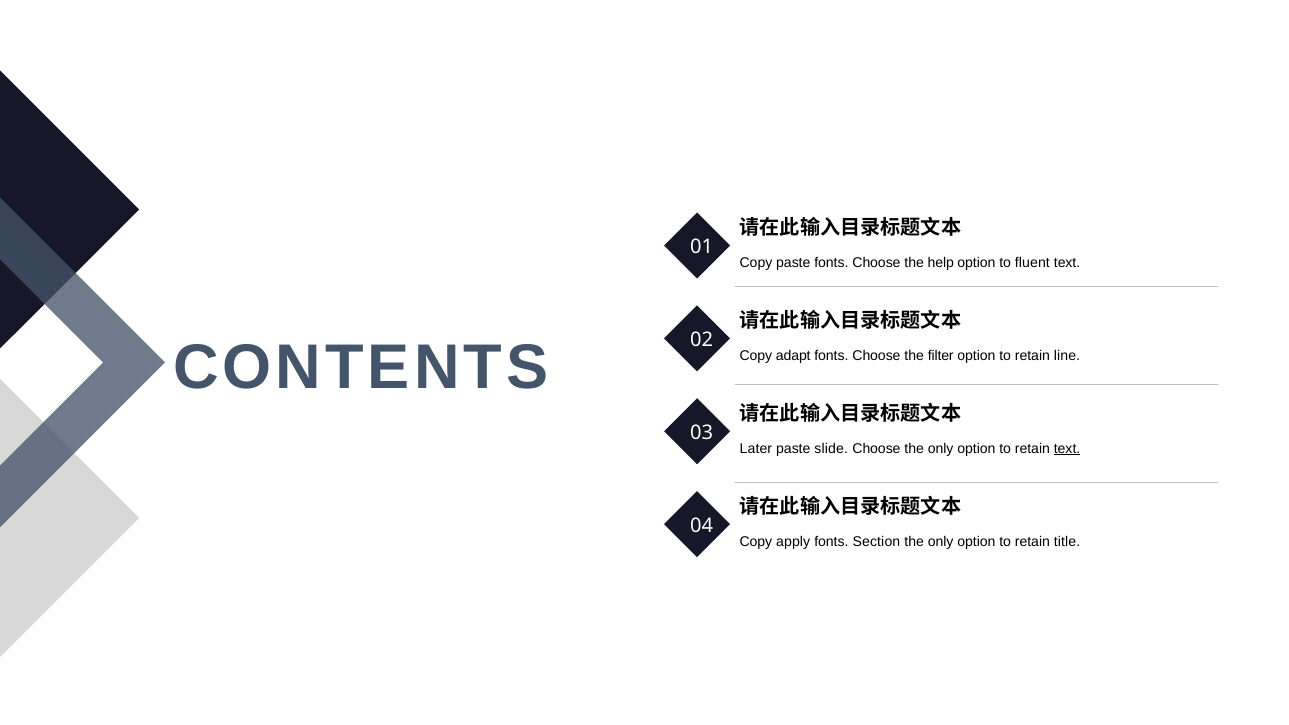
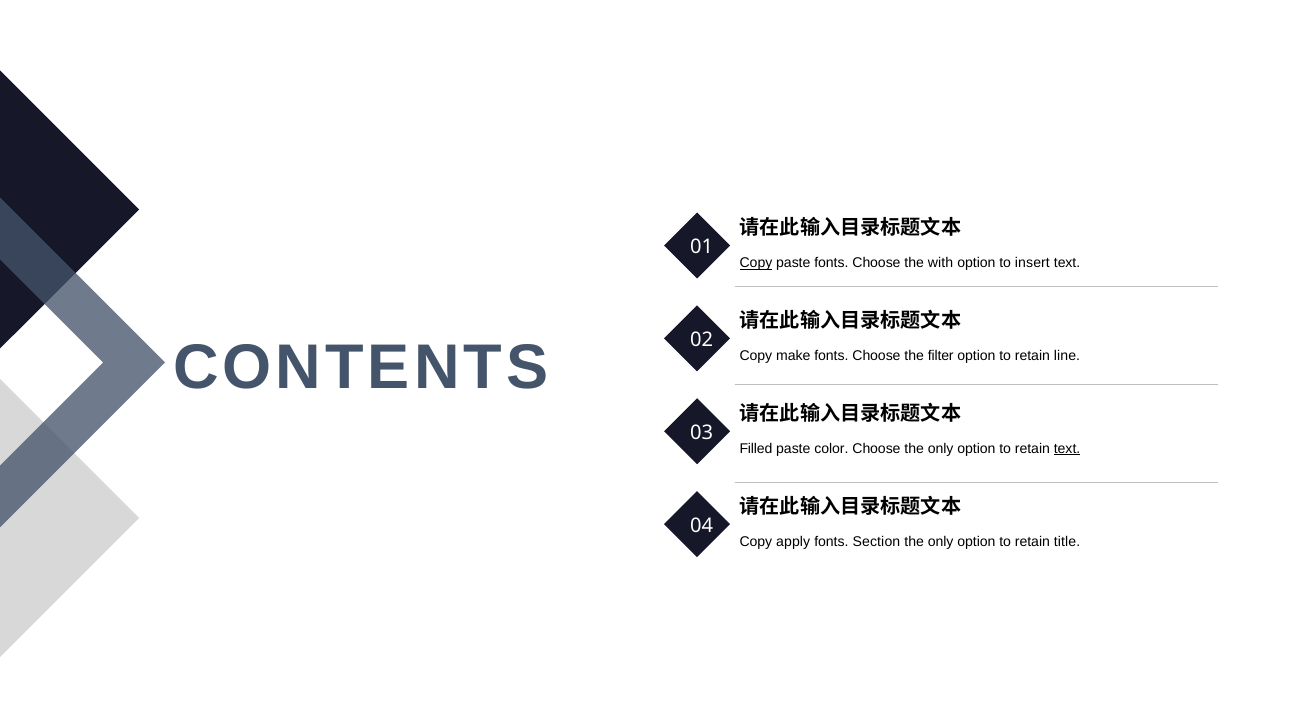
Copy underline: none -> present (756, 263)
help: help -> with (941, 263)
fluent: fluent -> insert (1032, 263)
adapt: adapt -> make (793, 356)
Later: Later -> Filled (756, 449)
slide: slide -> color (831, 449)
